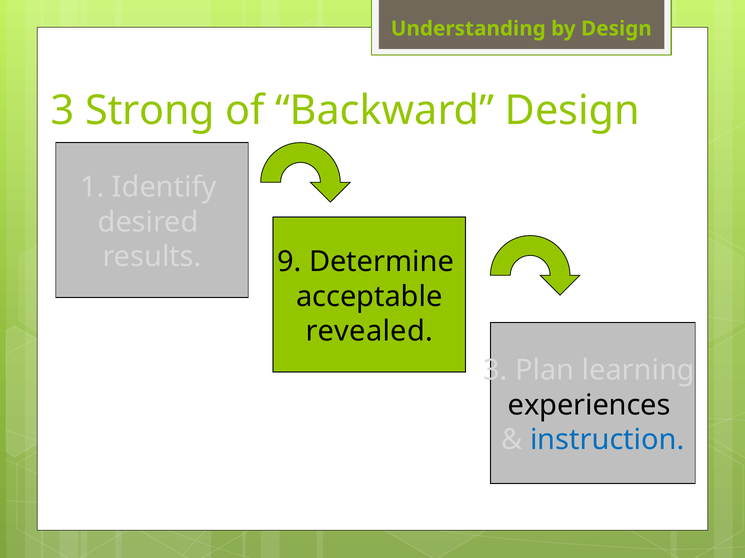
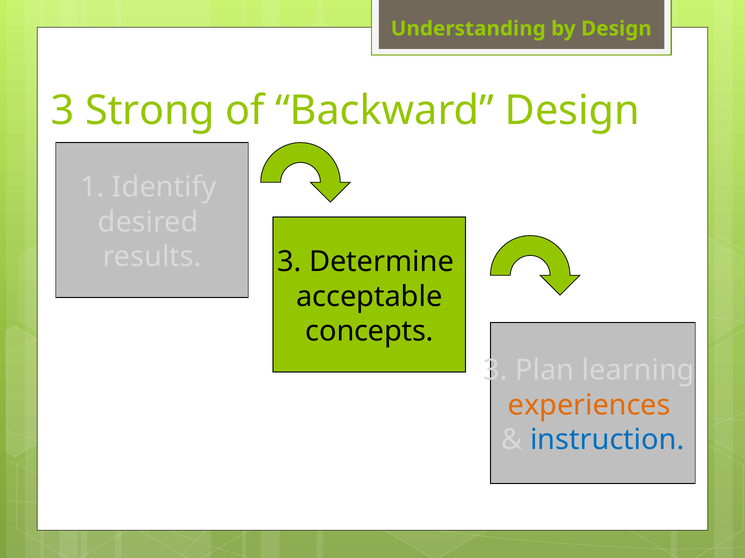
results 9: 9 -> 3 (289, 262)
revealed: revealed -> concepts (369, 332)
experiences colour: black -> orange (589, 406)
